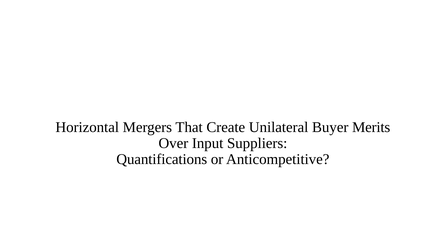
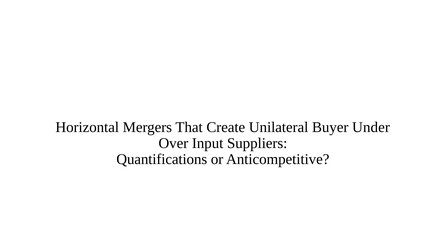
Merits: Merits -> Under (371, 127)
